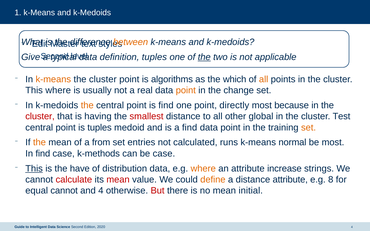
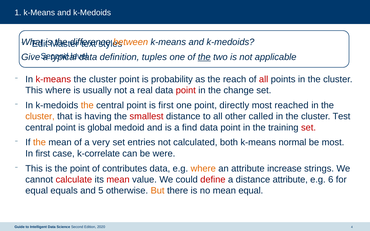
k-means colour: orange -> red (53, 79)
algorithms: algorithms -> probability (172, 79)
which: which -> reach (235, 79)
all colour: orange -> red (264, 79)
point colour: orange -> red (186, 90)
is find: find -> first (166, 105)
because: because -> reached (292, 105)
cluster colour: red -> orange (40, 117)
global: global -> called (261, 117)
is tuples: tuples -> global (100, 128)
set colour: orange -> red (309, 128)
from: from -> very (101, 143)
runs: runs -> both (229, 143)
In find: find -> first (43, 154)
k-methods: k-methods -> k-correlate (99, 154)
be case: case -> were (164, 154)
This underline: present -> none (34, 169)
the have: have -> point (80, 169)
distribution: distribution -> contributes (125, 169)
define colour: orange -> red (213, 180)
8: 8 -> 6 (331, 180)
equal cannot: cannot -> equals (64, 191)
and 4: 4 -> 5 (101, 191)
But colour: red -> orange (158, 191)
mean initial: initial -> equal (251, 191)
